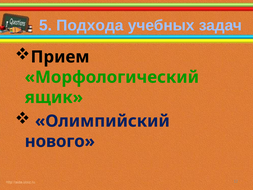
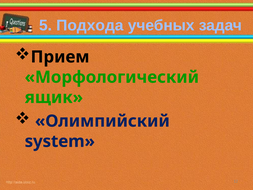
нового: нового -> system (60, 141)
